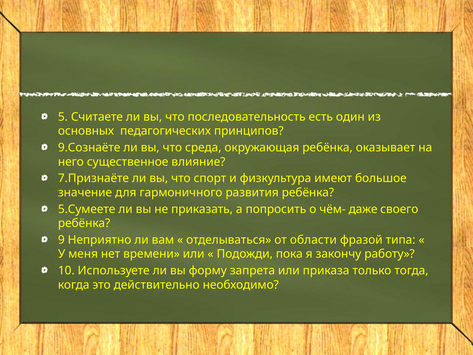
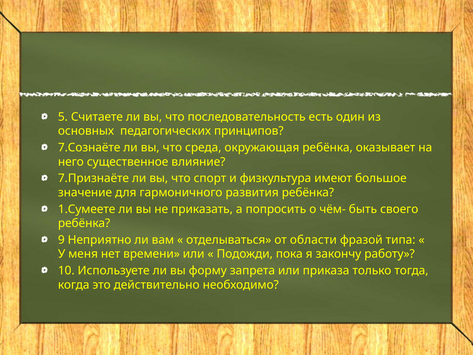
9.Сознаёте: 9.Сознаёте -> 7.Сознаёте (89, 147)
5.Сумеете: 5.Сумеете -> 1.Сумеете (87, 209)
даже: даже -> быть (363, 209)
